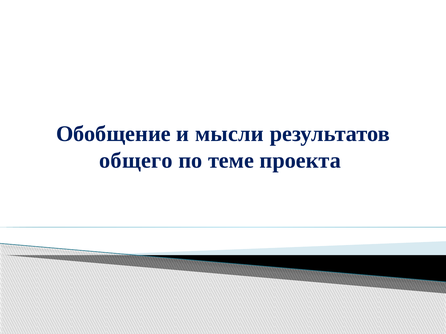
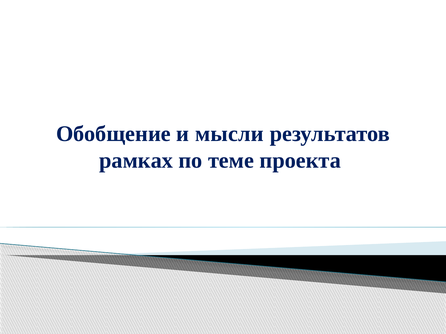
общего: общего -> рамках (136, 161)
